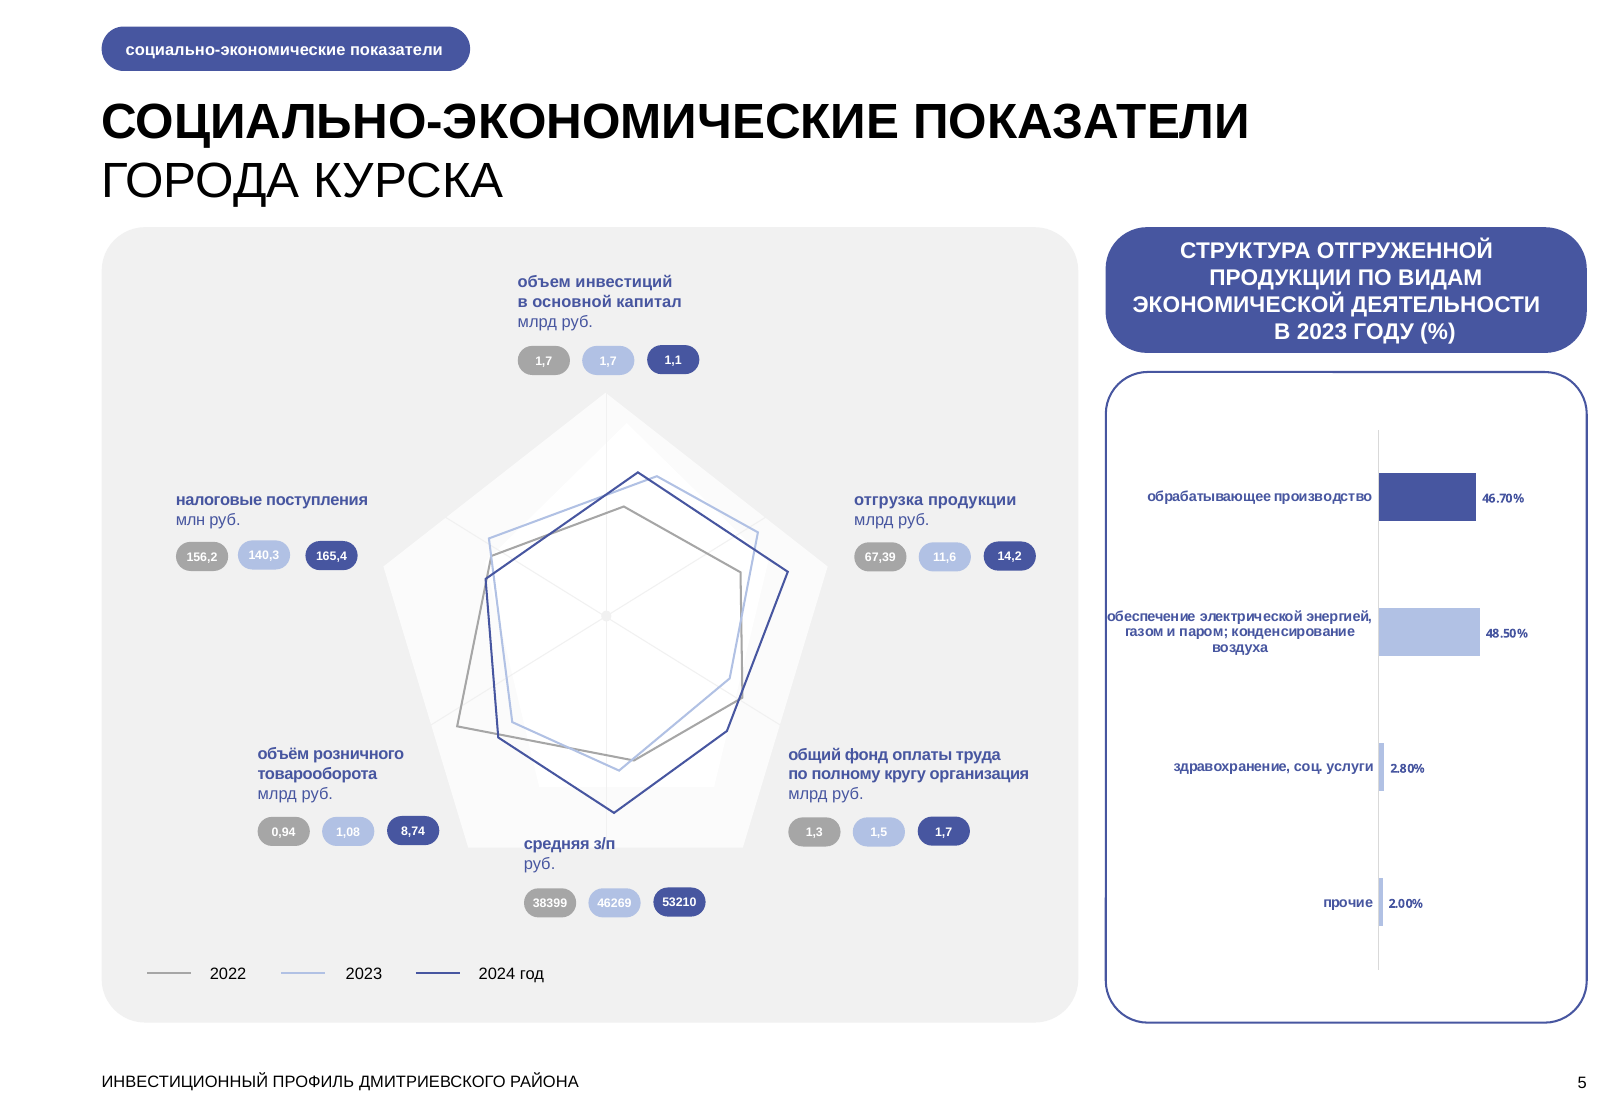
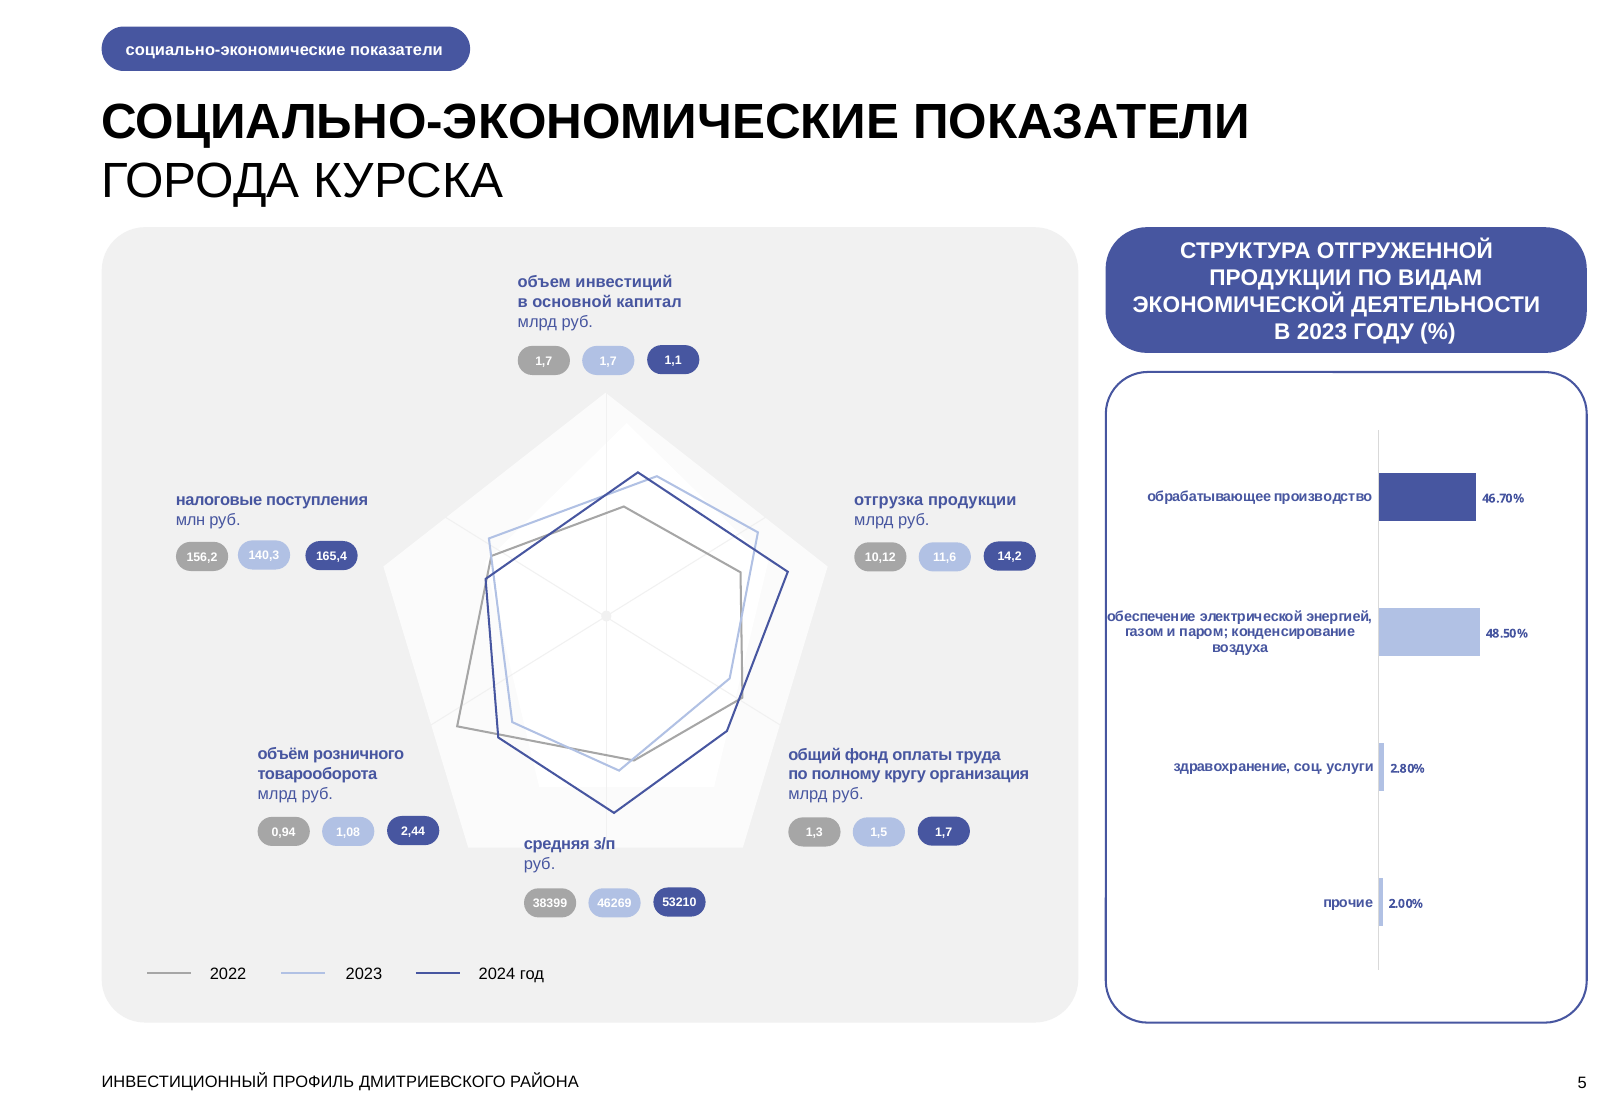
67,39: 67,39 -> 10,12 (880, 558)
8,74: 8,74 -> 2,44 (413, 831)
